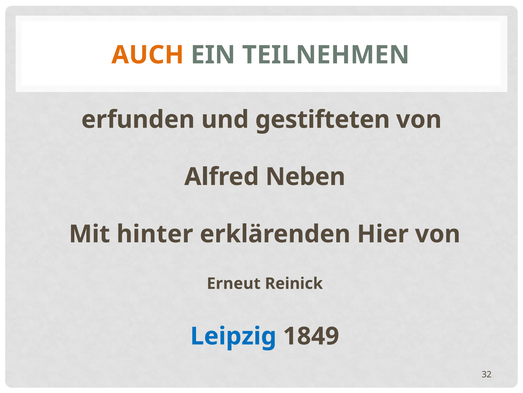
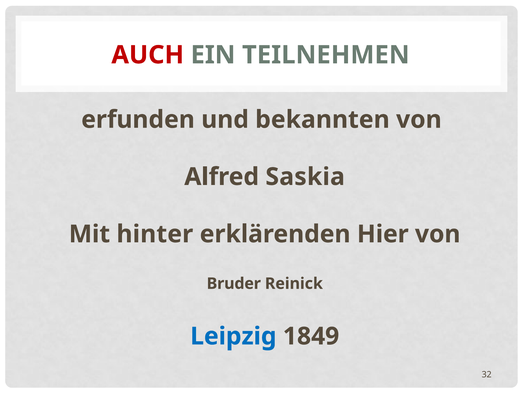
AUCH colour: orange -> red (148, 55)
gestifteten: gestifteten -> bekannten (322, 119)
Neben: Neben -> Saskia (305, 176)
Erneut: Erneut -> Bruder (234, 283)
